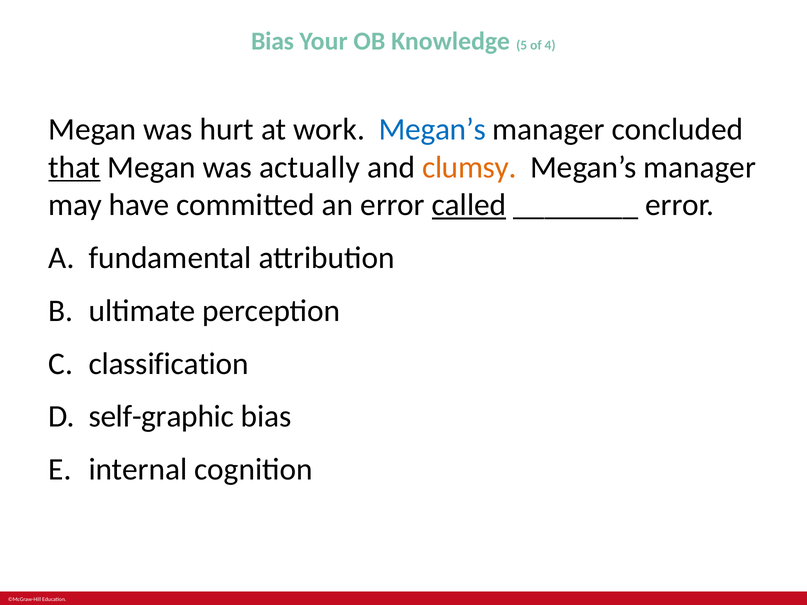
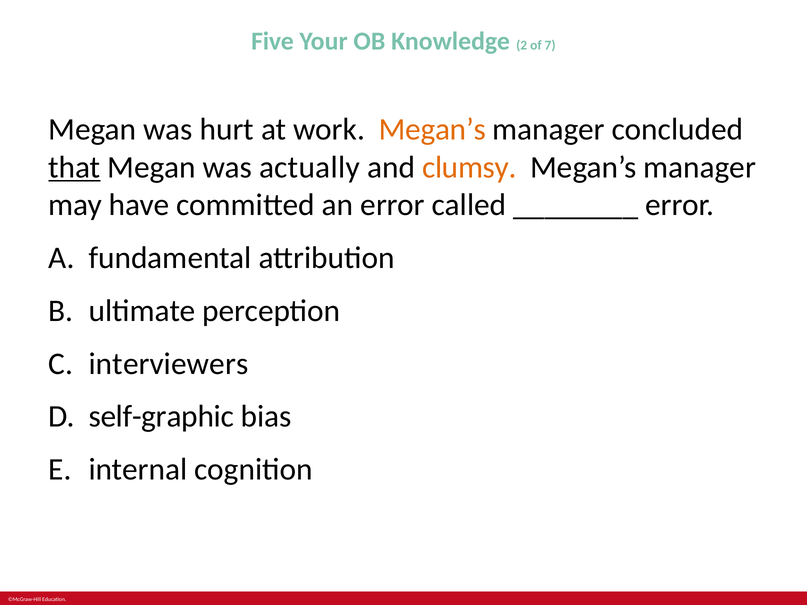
Bias: Bias -> Five (273, 41)
5: 5 -> 2 (522, 45)
4: 4 -> 7 (550, 45)
Megan’s colour: blue -> orange (432, 130)
called underline: present -> none (469, 205)
classification: classification -> interviewers (168, 364)
